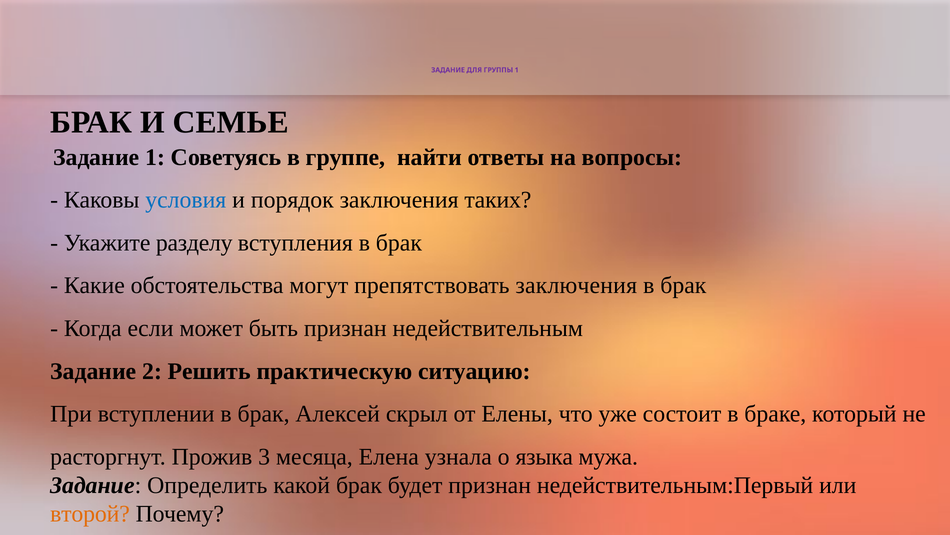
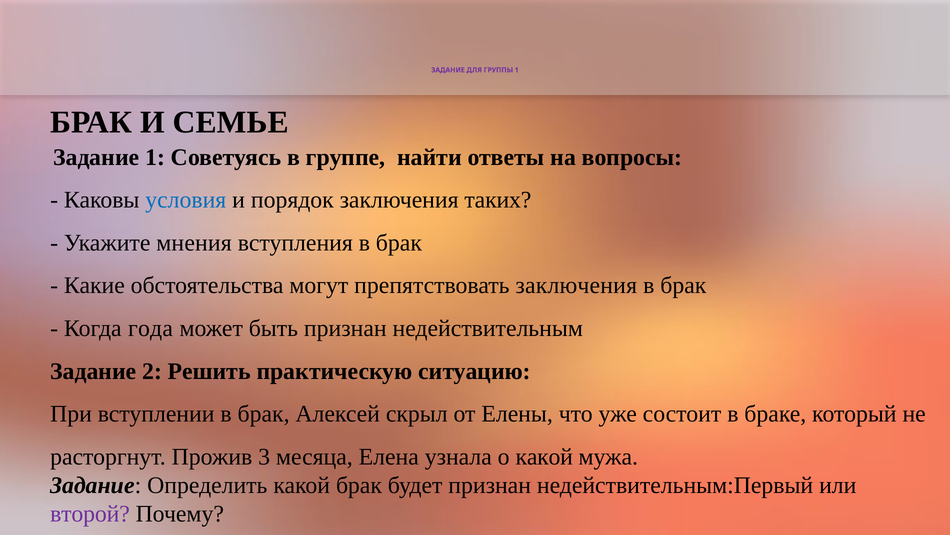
разделу: разделу -> мнения (194, 243)
если: если -> года (150, 328)
о языка: языка -> какой (544, 456)
второй colour: orange -> purple (90, 513)
